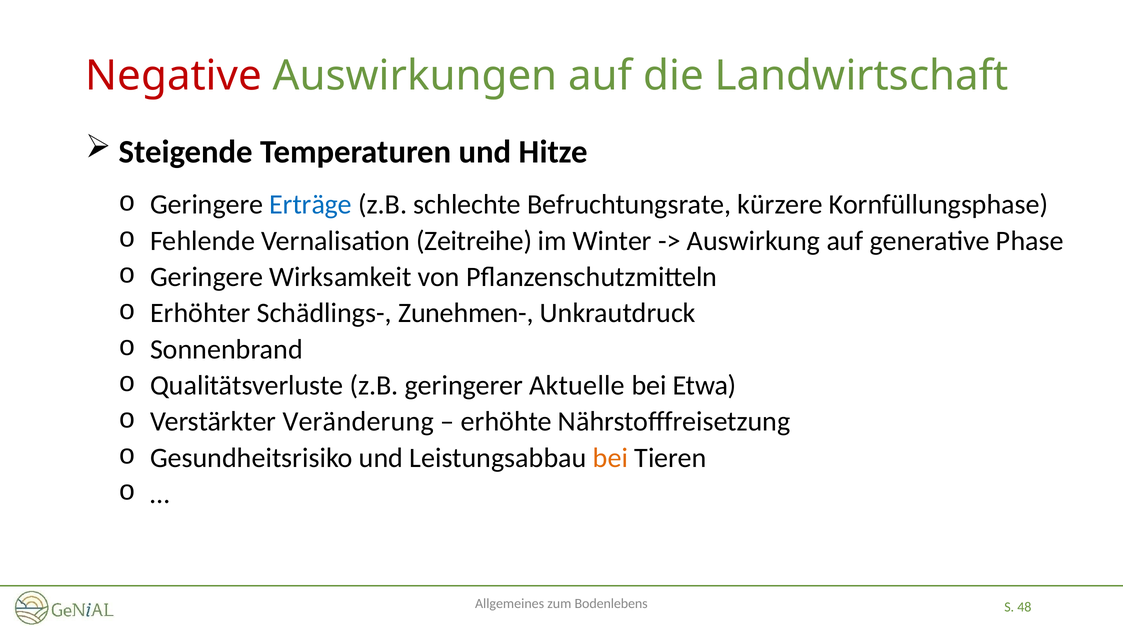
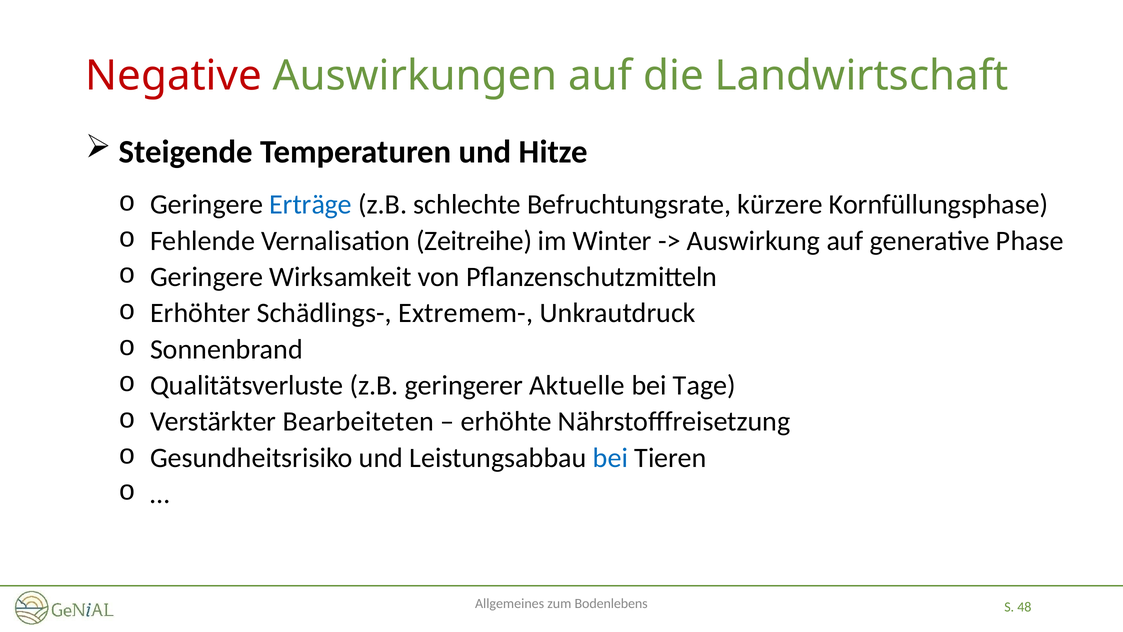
Zunehmen-: Zunehmen- -> Extremem- (466, 313)
Etwa: Etwa -> Tage (704, 385)
Veränderung: Veränderung -> Bearbeiteten (358, 421)
bei colour: orange -> blue (610, 458)
